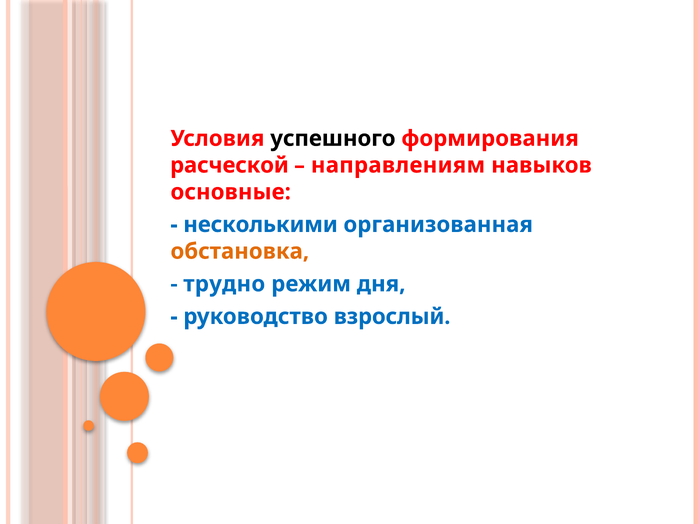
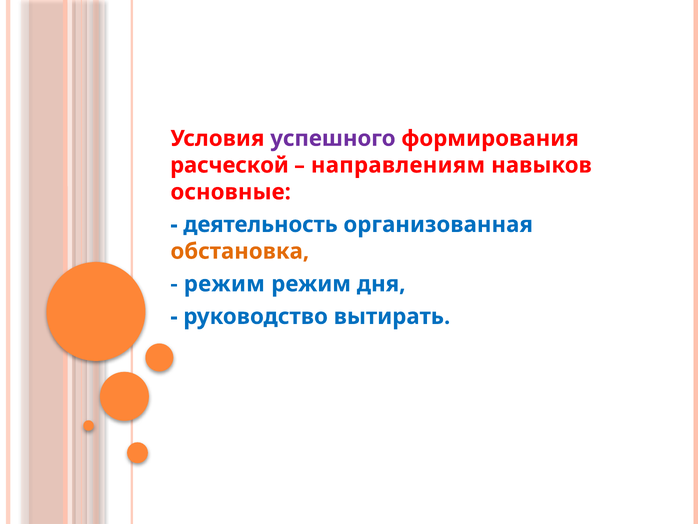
успешного colour: black -> purple (333, 138)
несколькими: несколькими -> деятельность (261, 224)
трудно: трудно -> режим (224, 284)
взрослый: взрослый -> вытирать (392, 316)
